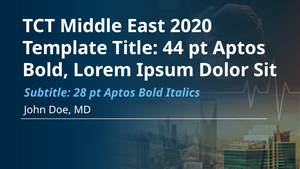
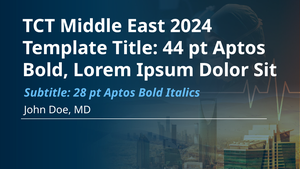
2020: 2020 -> 2024 (191, 26)
